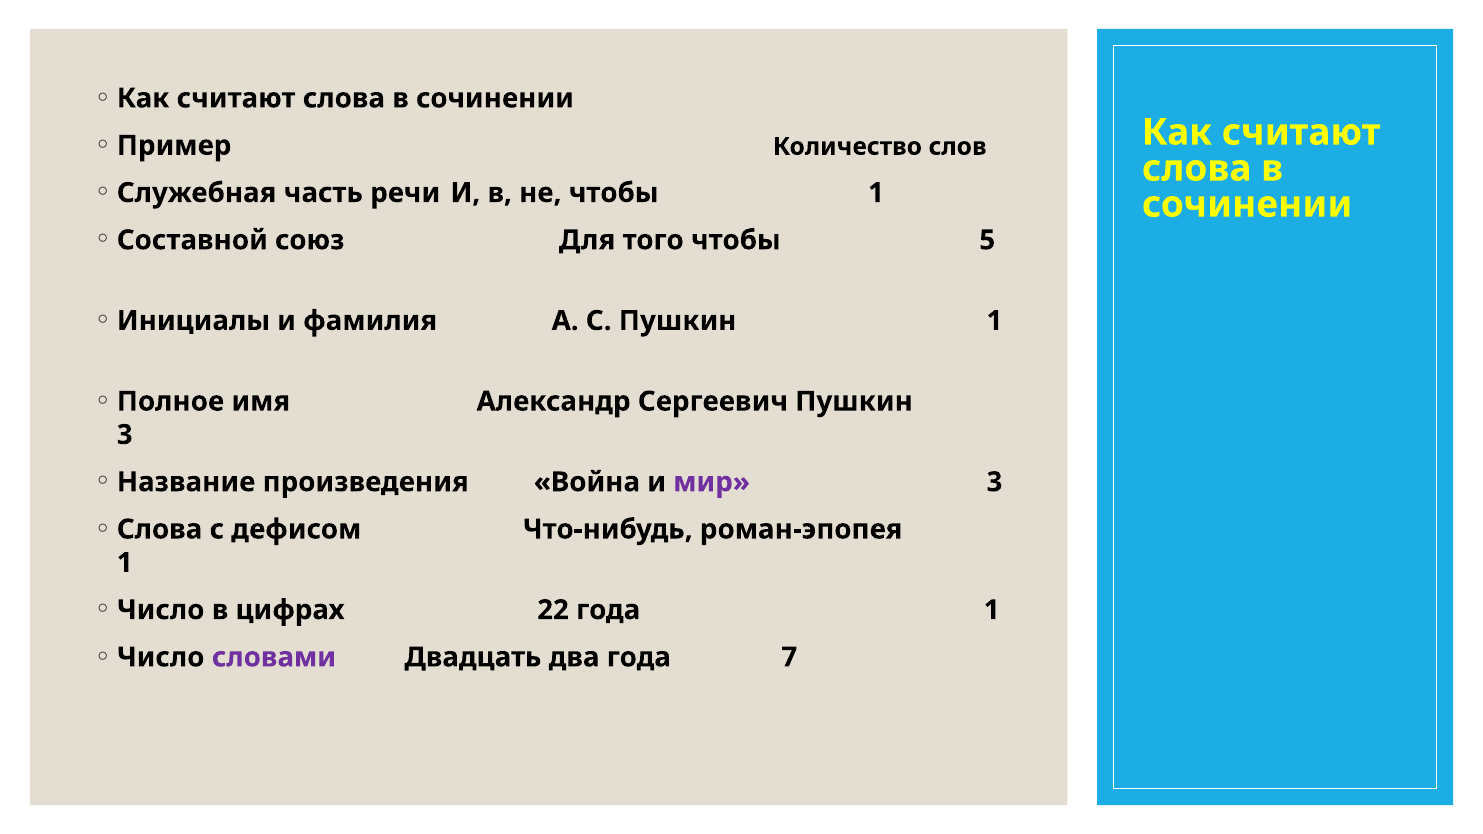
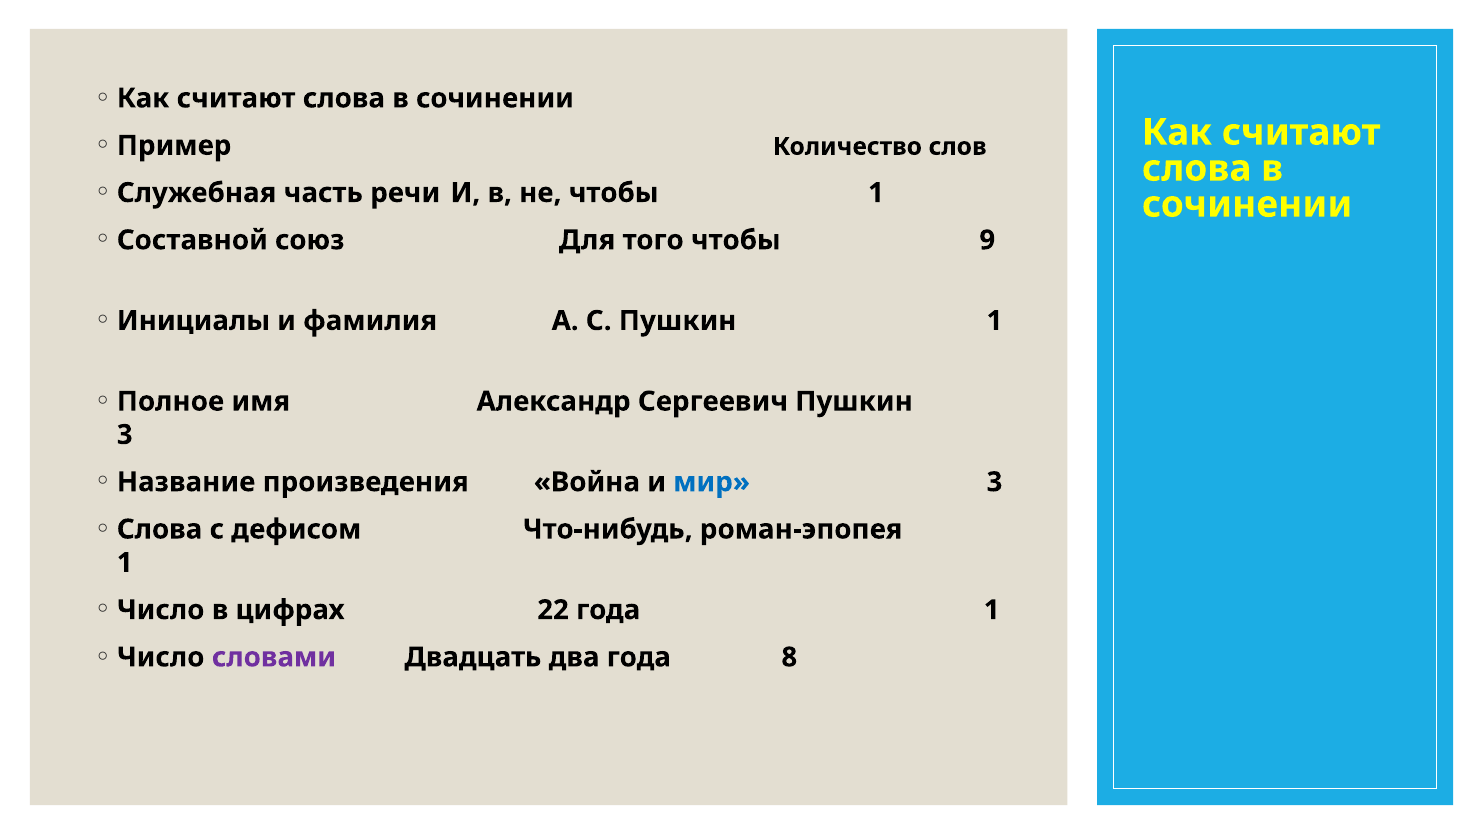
5: 5 -> 9 (987, 240)
мир colour: purple -> blue (712, 482)
7: 7 -> 8 (789, 657)
